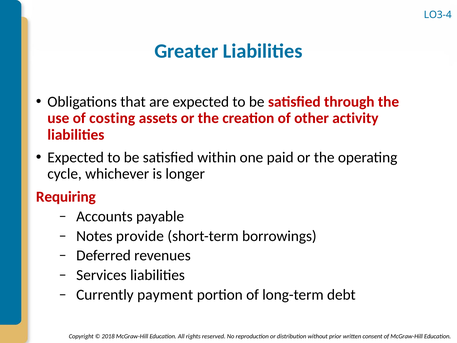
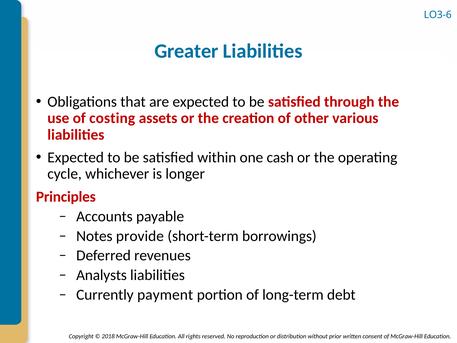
LO3-4: LO3-4 -> LO3-6 (438, 15)
activity: activity -> various (355, 118)
paid: paid -> cash (280, 157)
Requiring: Requiring -> Principles (66, 197)
Services: Services -> Analysts (102, 275)
